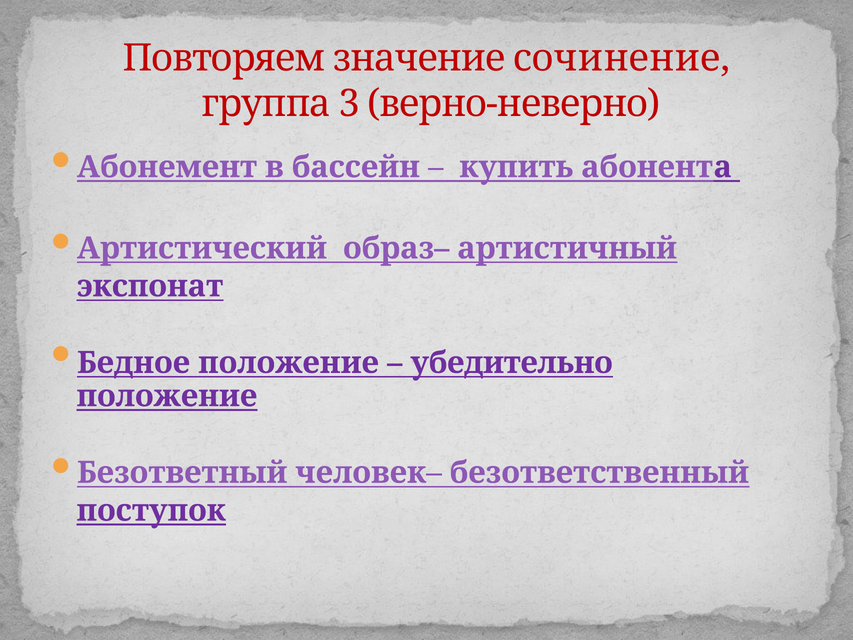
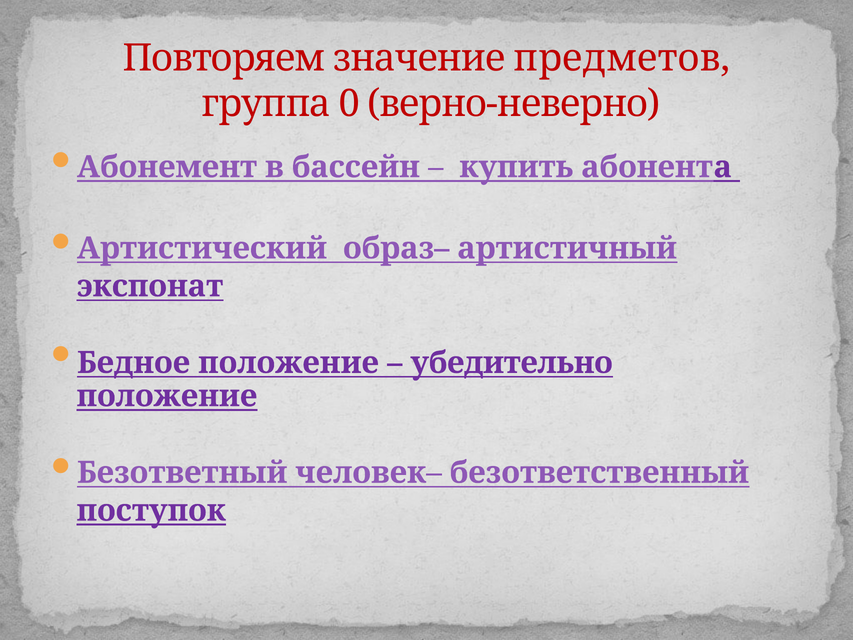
сочинение: сочинение -> предметов (622, 58)
3: 3 -> 0 (349, 104)
